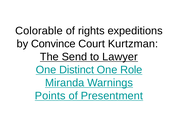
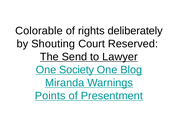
expeditions: expeditions -> deliberately (135, 31)
Convince: Convince -> Shouting (53, 44)
Kurtzman: Kurtzman -> Reserved (133, 44)
Distinct: Distinct -> Society (77, 70)
Role: Role -> Blog (131, 70)
